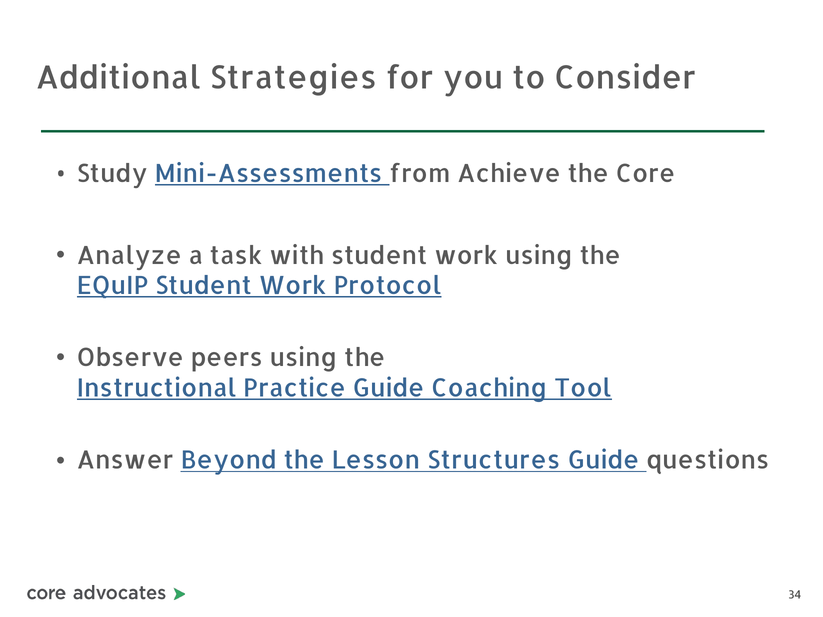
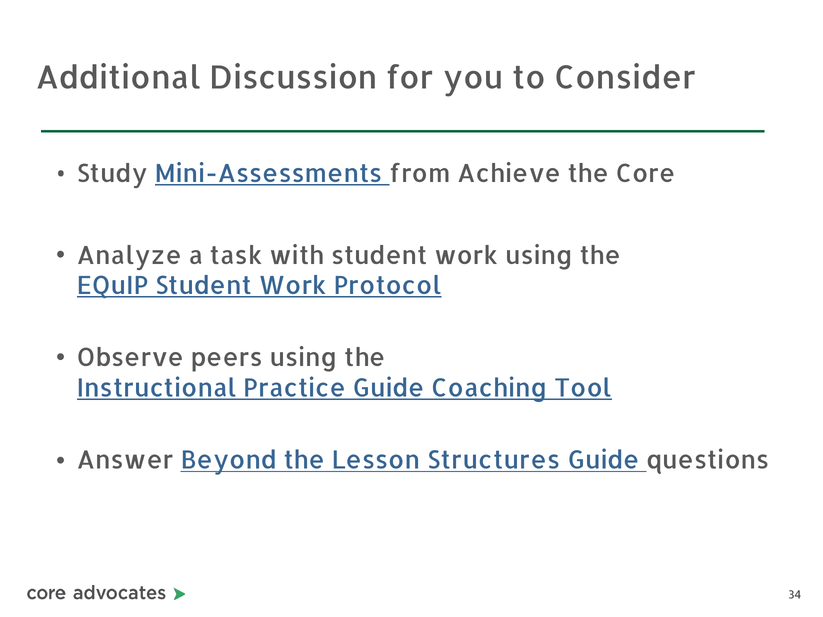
Strategies: Strategies -> Discussion (294, 78)
